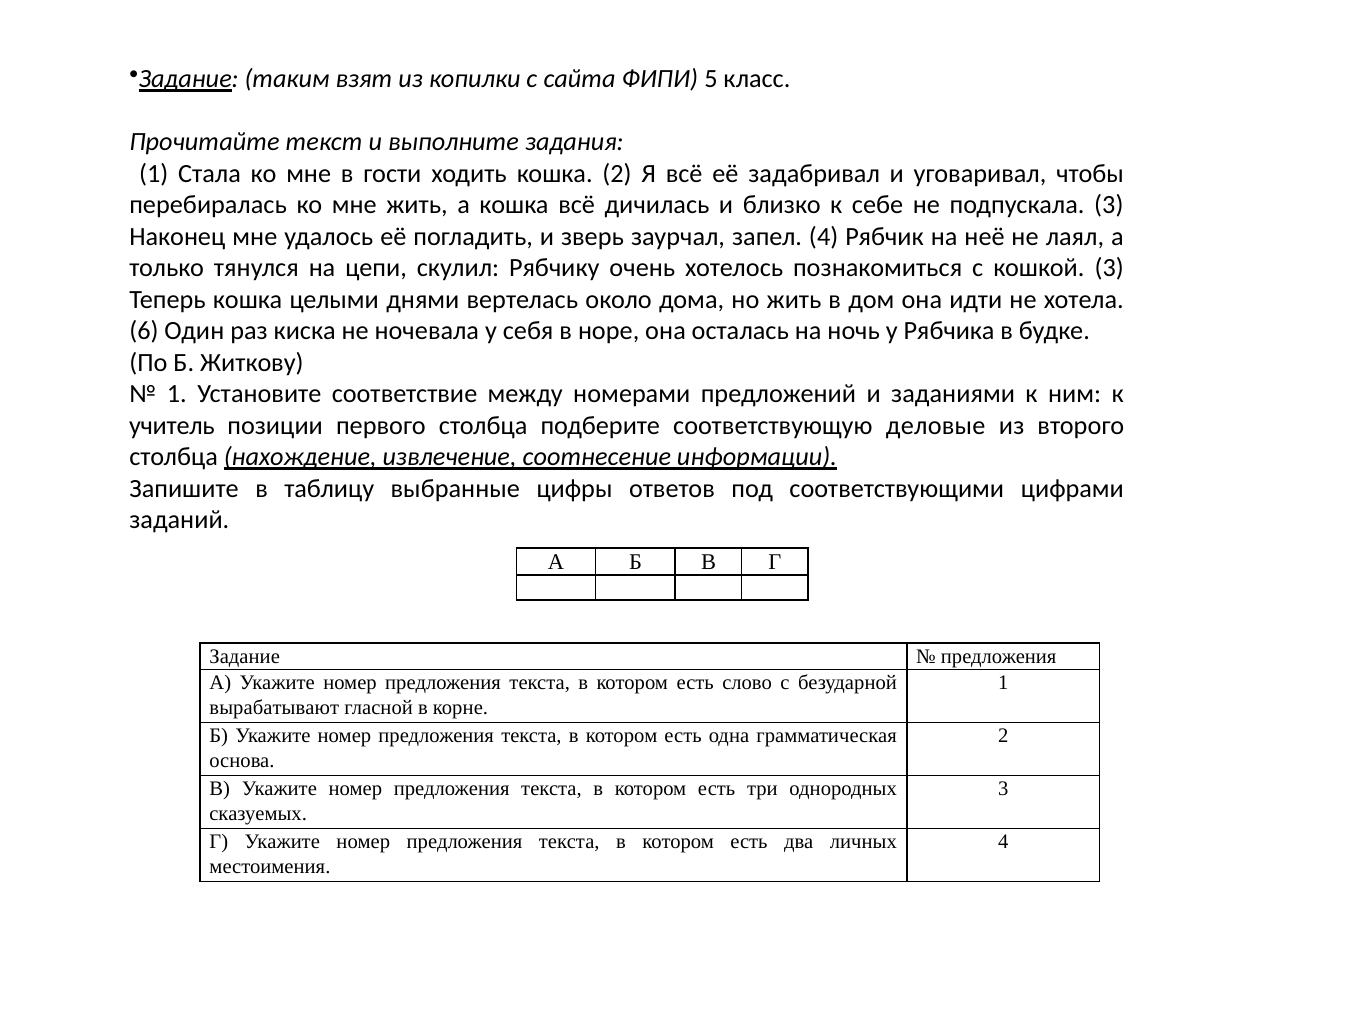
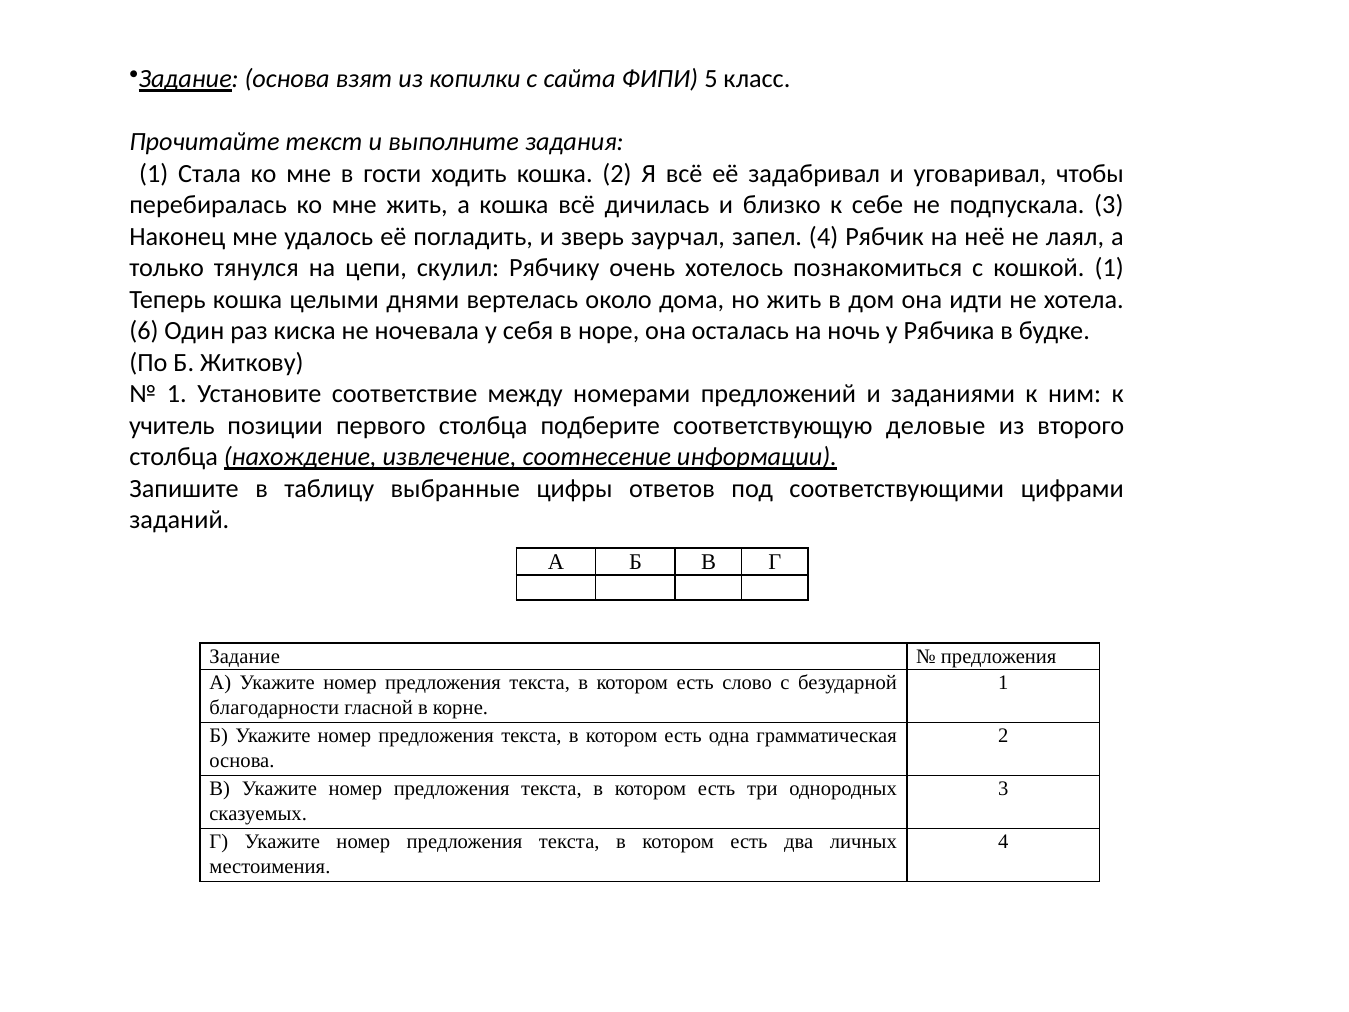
Задание таким: таким -> основа (287, 79)
кошкой 3: 3 -> 1 (1109, 268)
вырабатывают: вырабатывают -> благодарности (274, 707)
